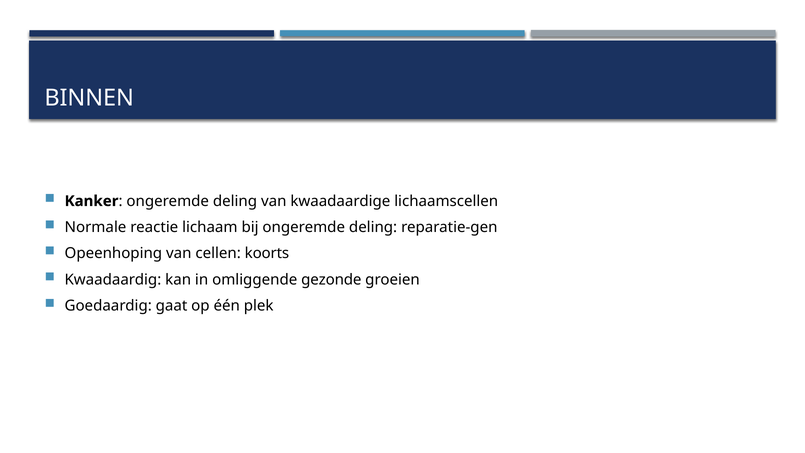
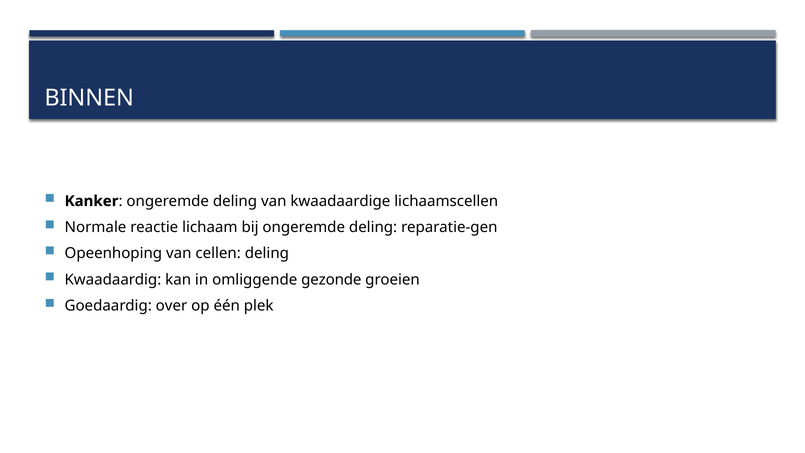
cellen koorts: koorts -> deling (267, 253)
gaat: gaat -> over (172, 306)
